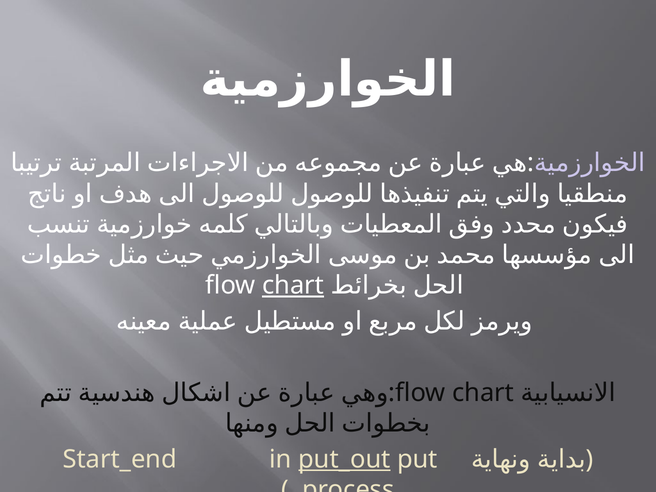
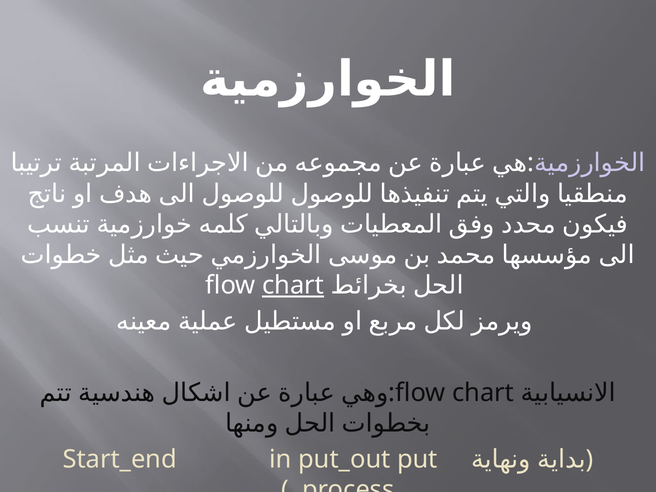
put_out underline: present -> none (344, 459)
